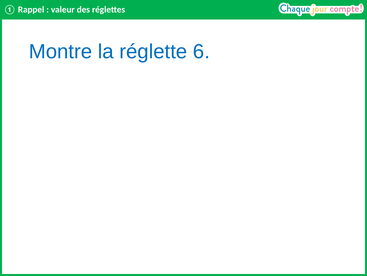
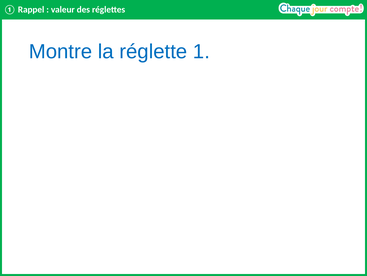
6: 6 -> 1 (201, 52)
